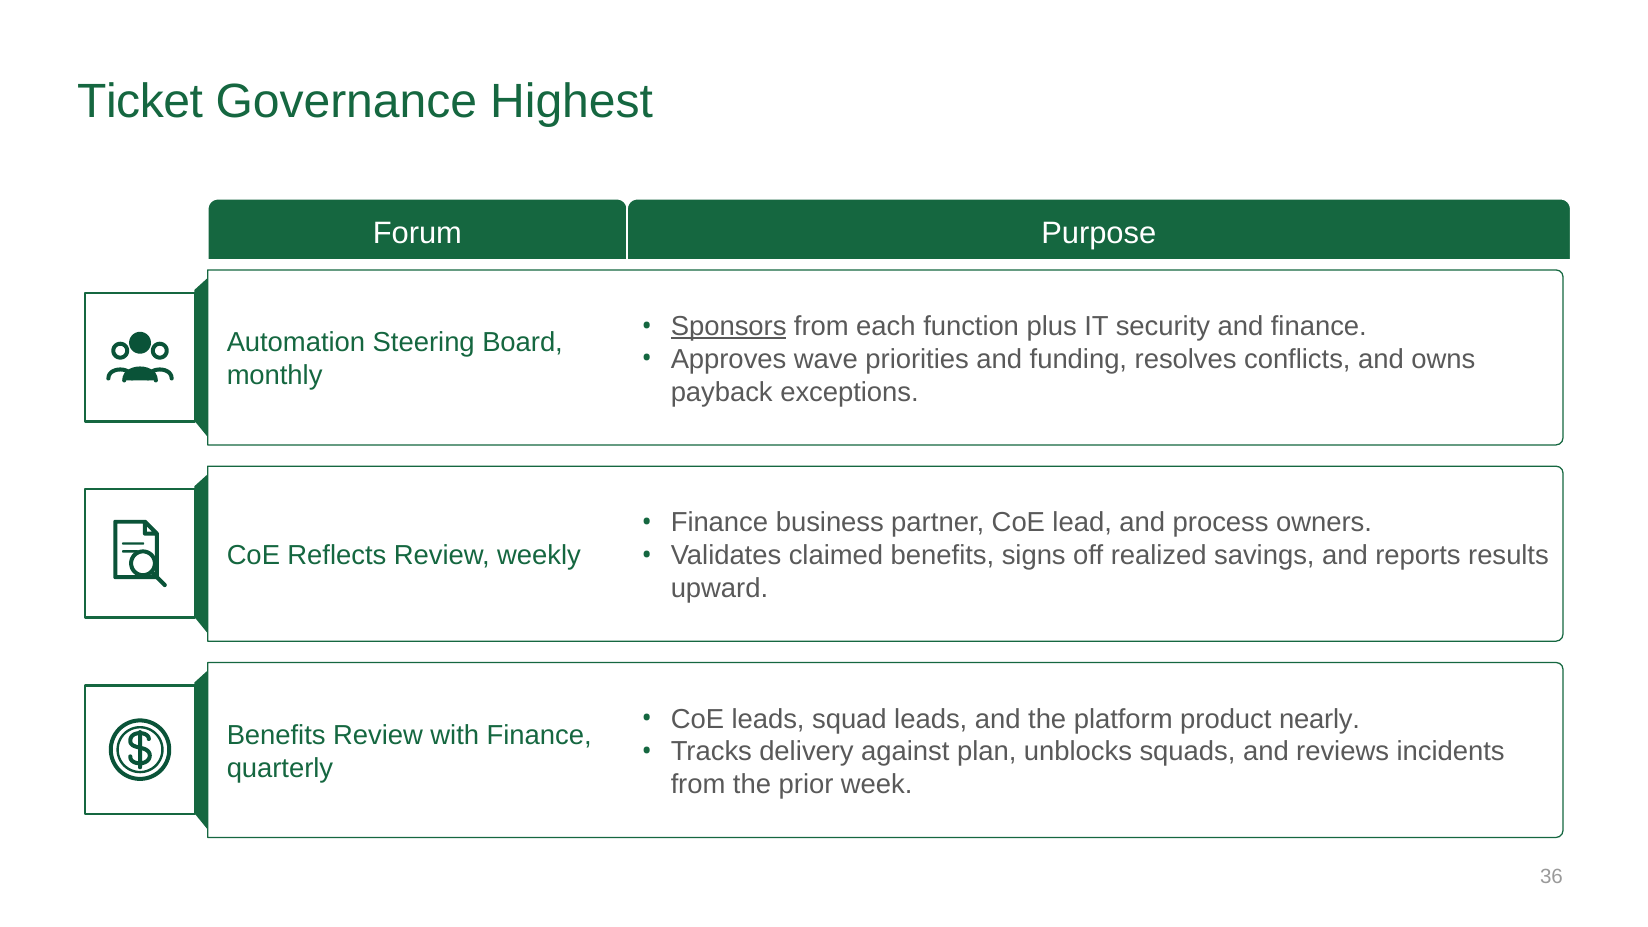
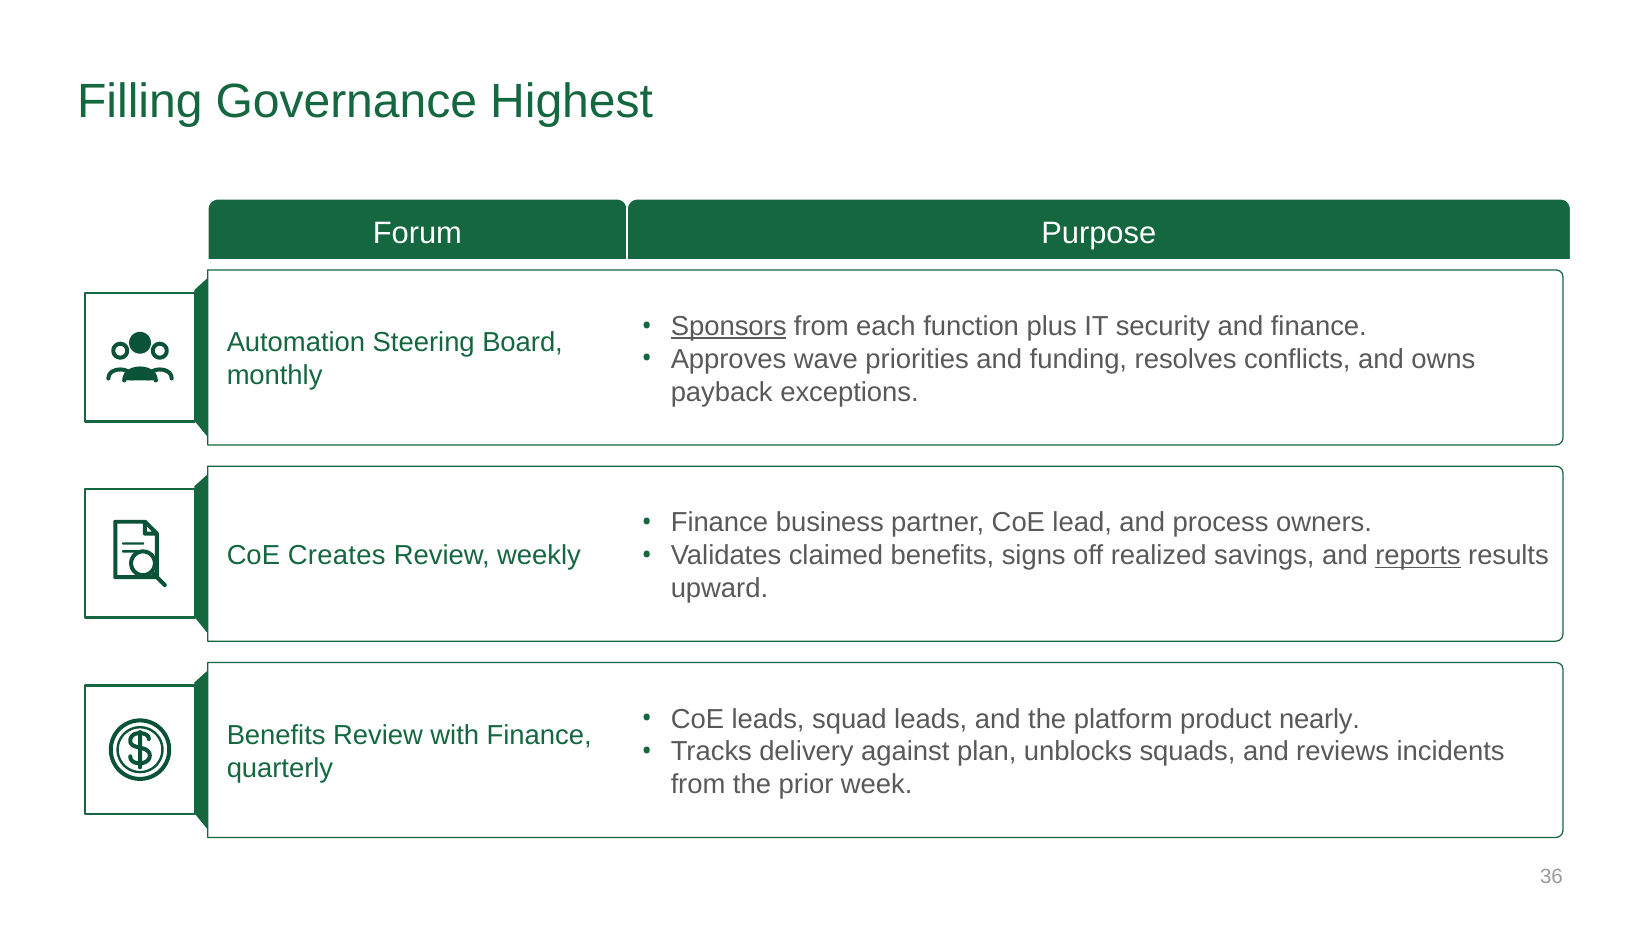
Ticket: Ticket -> Filling (140, 101)
Reflects: Reflects -> Creates (337, 556)
reports underline: none -> present (1418, 556)
